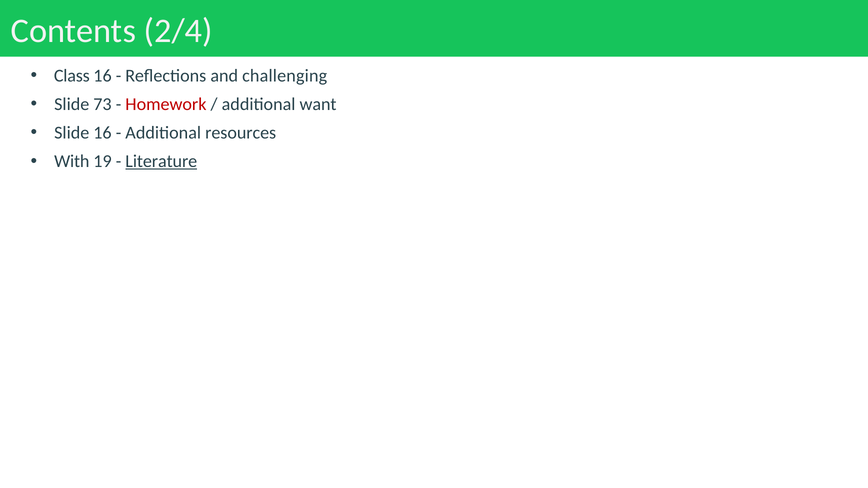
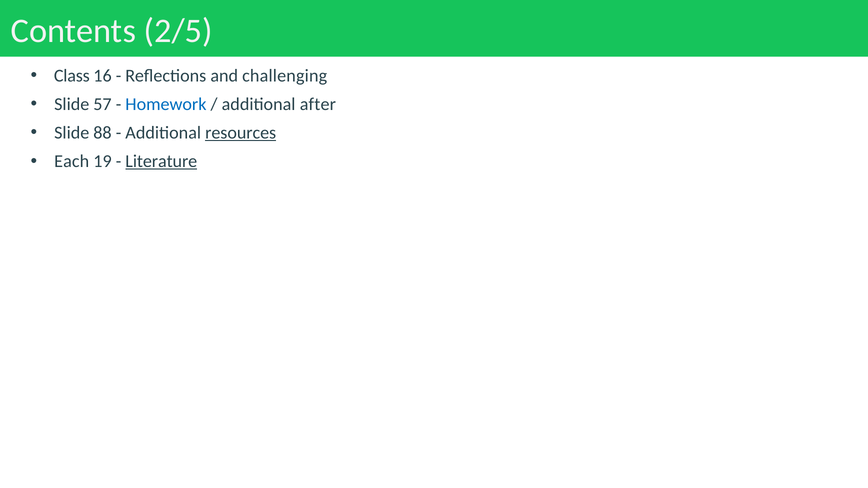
2/4: 2/4 -> 2/5 (178, 31)
73: 73 -> 57 (102, 104)
Homework colour: red -> blue (166, 104)
want: want -> after (318, 104)
Slide 16: 16 -> 88 (102, 133)
resources underline: none -> present (241, 133)
With: With -> Each (72, 161)
